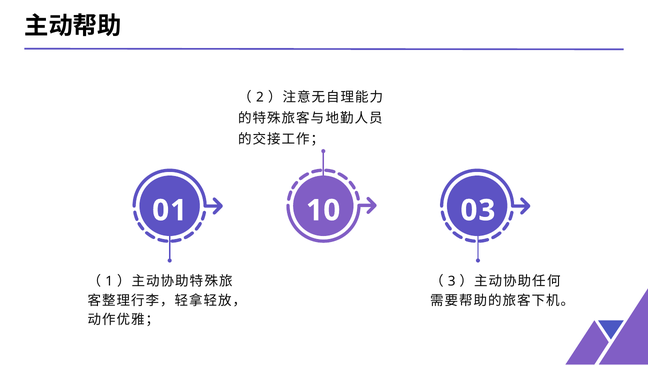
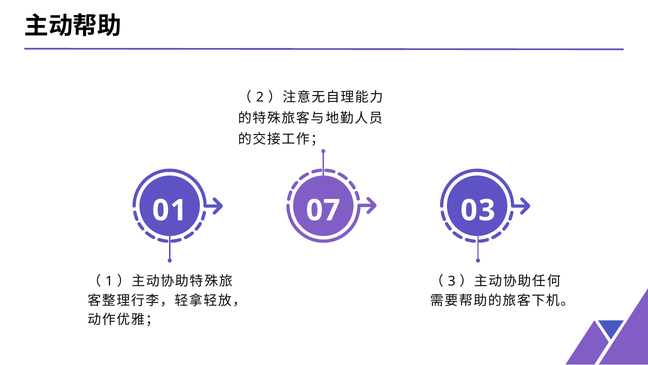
10: 10 -> 07 (323, 210)
